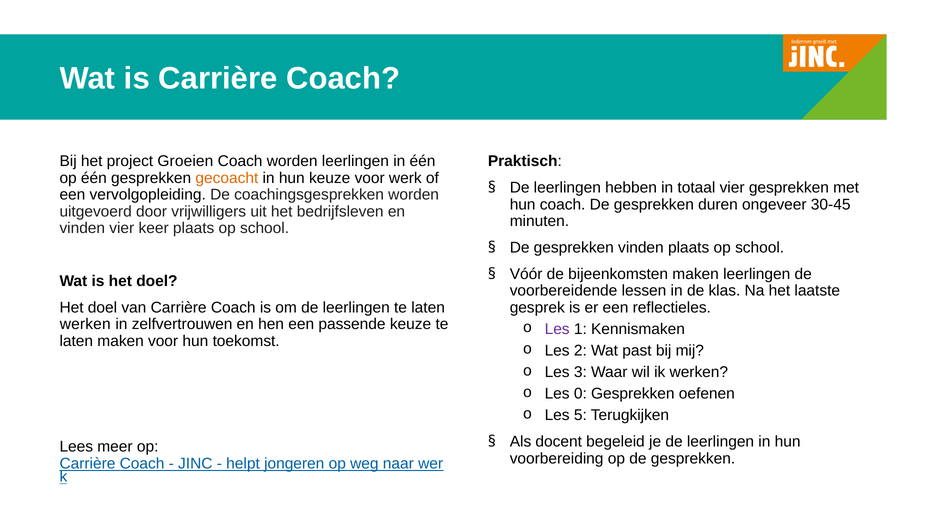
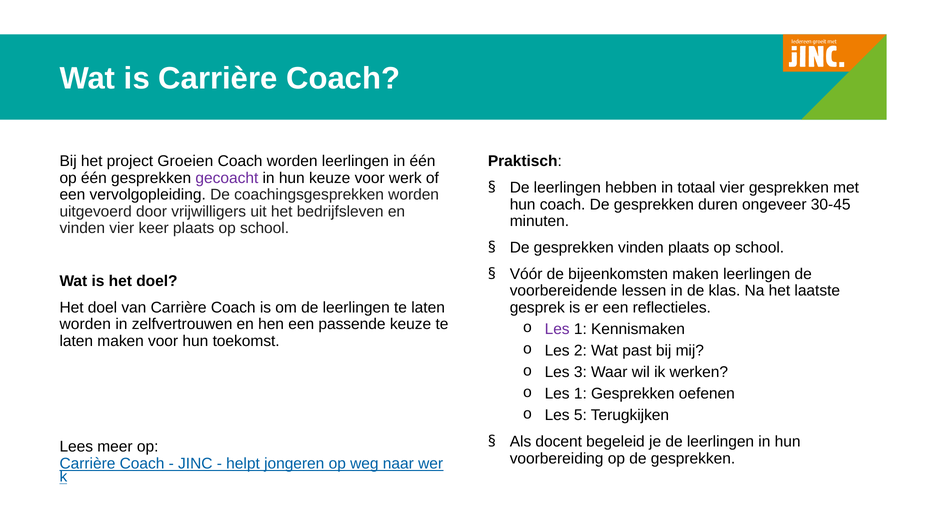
gecoacht colour: orange -> purple (227, 178)
werken: werken -> worden (85, 324)
0: 0 -> 1 (580, 394)
